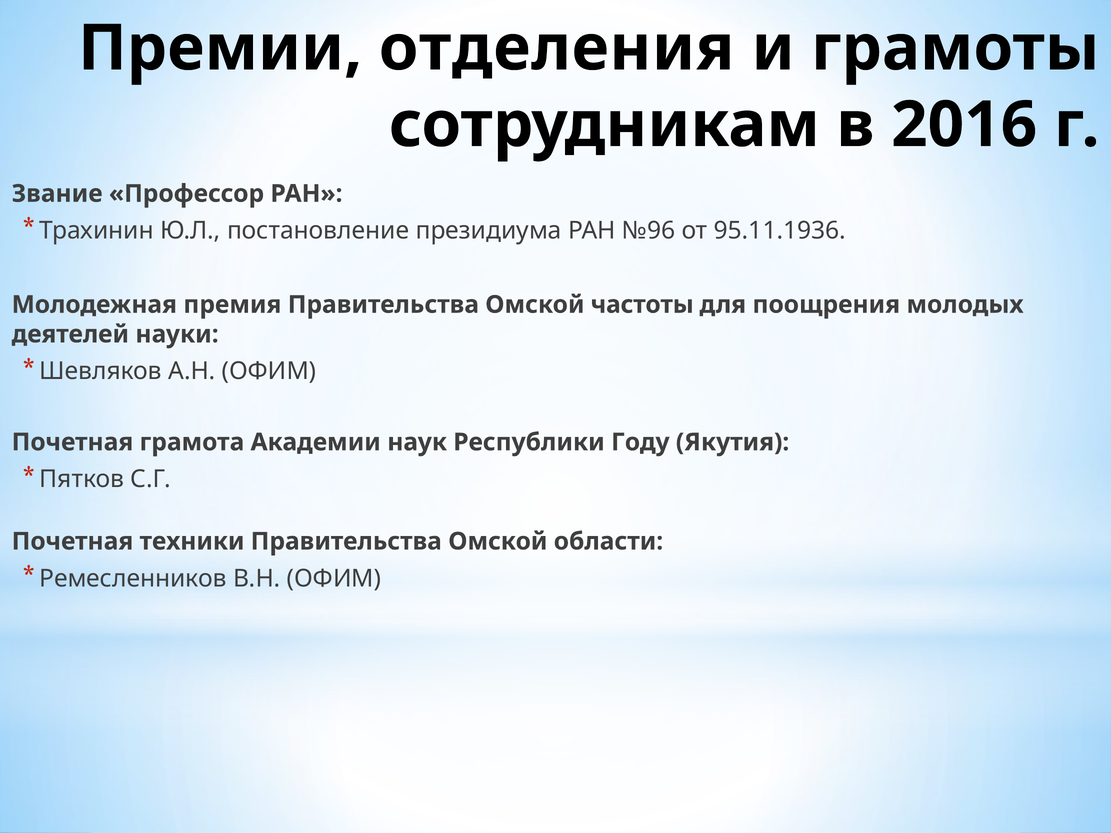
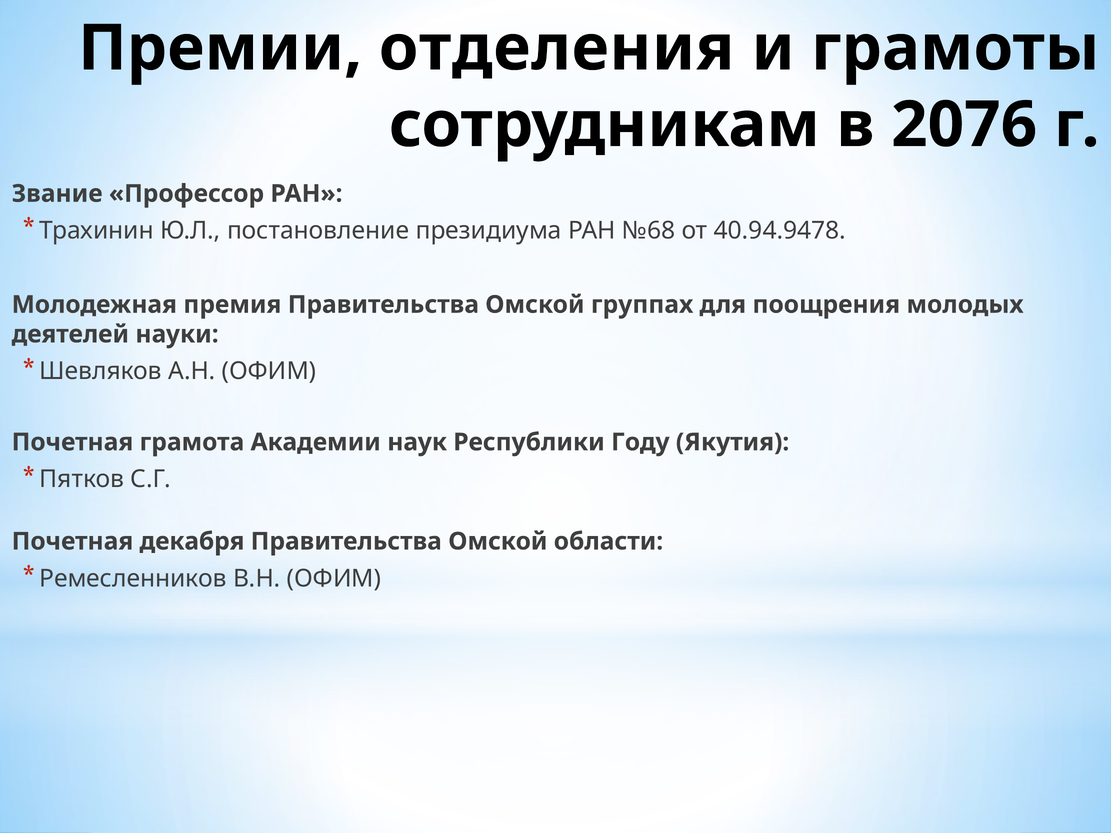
2016: 2016 -> 2076 (964, 125)
№96: №96 -> №68 (649, 231)
95.11.1936: 95.11.1936 -> 40.94.9478 (780, 231)
частоты: частоты -> группах (642, 305)
техники: техники -> декабря (192, 542)
